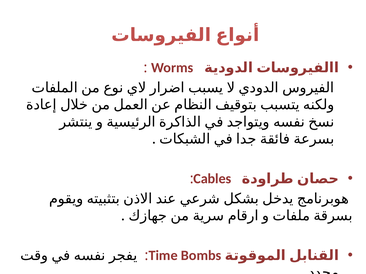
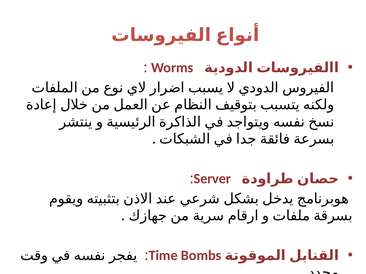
Cables: Cables -> Server (212, 179)
